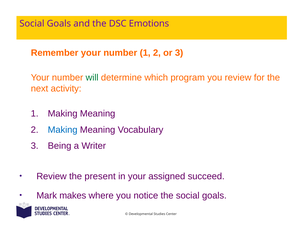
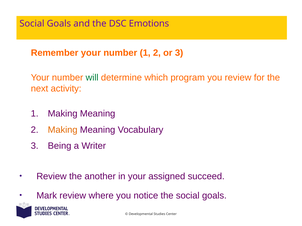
Making colour: blue -> orange (63, 130)
present: present -> another (100, 177)
Mark makes: makes -> review (73, 196)
